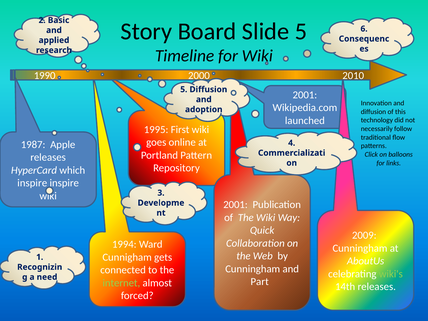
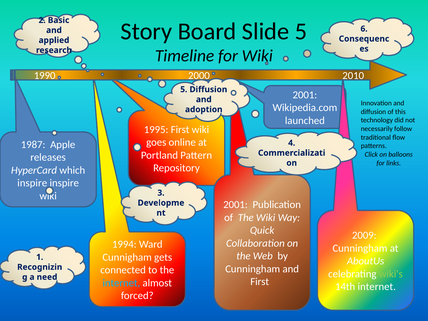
Part: Part -> First (260, 282)
internet colour: light green -> light blue (121, 283)
14th releases: releases -> internet (377, 287)
